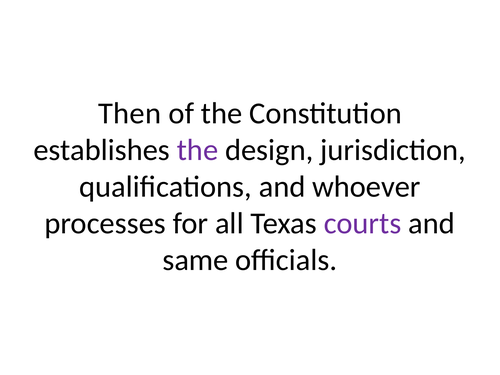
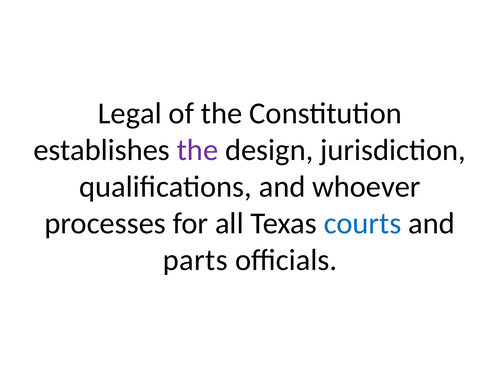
Then: Then -> Legal (130, 113)
courts colour: purple -> blue (363, 223)
same: same -> parts (195, 260)
